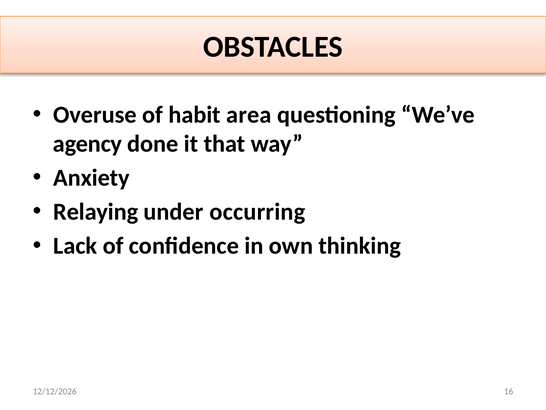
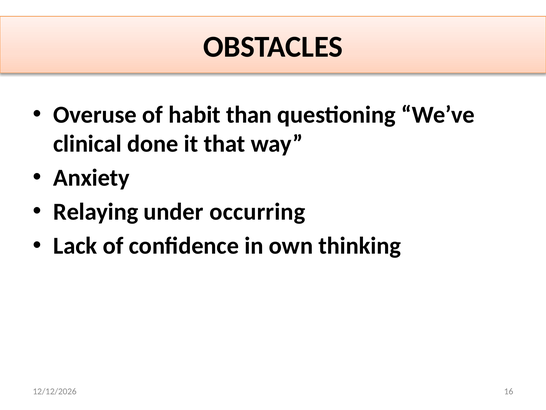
area: area -> than (249, 115)
agency: agency -> clinical (87, 144)
